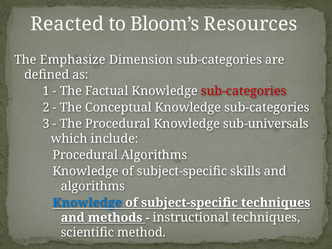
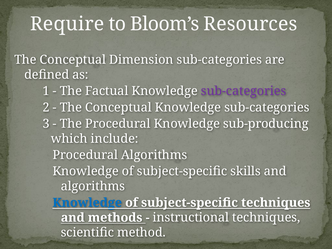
Reacted: Reacted -> Require (67, 24)
Emphasize: Emphasize -> Conceptual (73, 60)
sub-categories colour: red -> purple (244, 91)
sub-universals: sub-universals -> sub-producing (266, 124)
